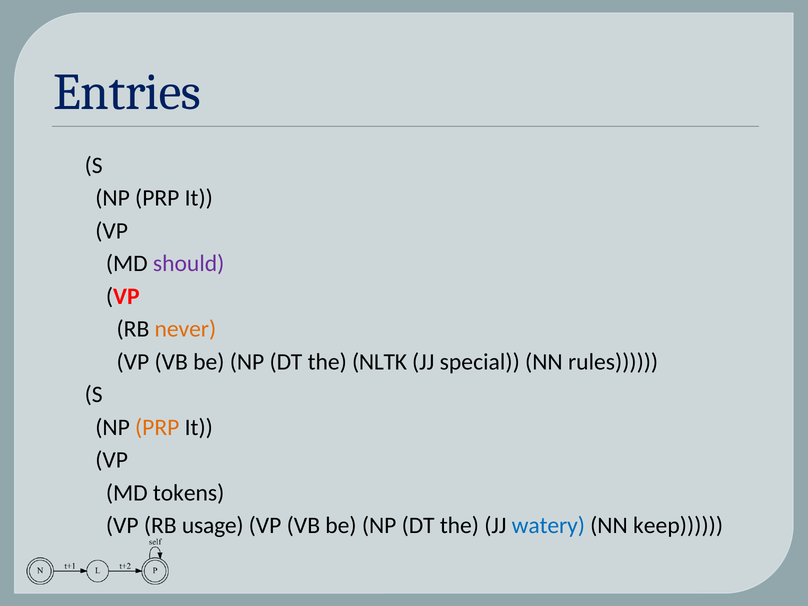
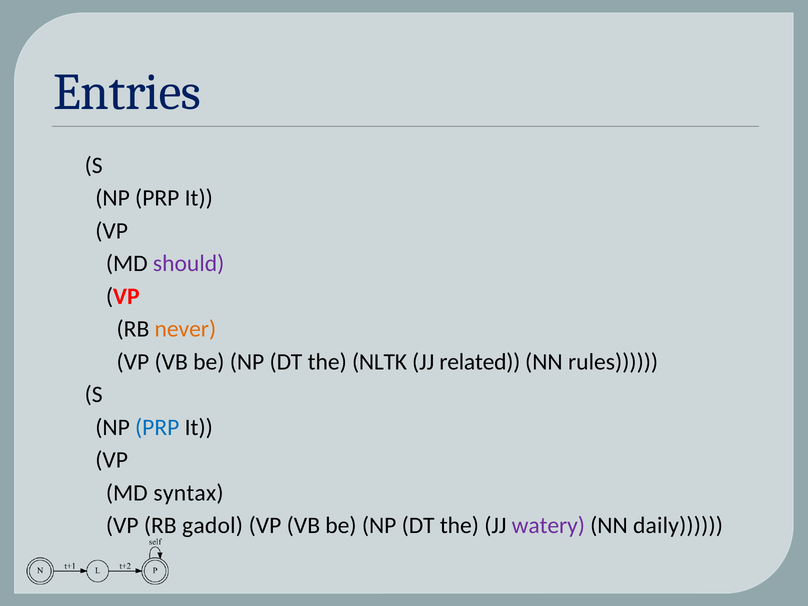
special: special -> related (480, 362)
PRP colour: orange -> blue (157, 427)
tokens: tokens -> syntax (189, 493)
usage: usage -> gadol (213, 526)
watery colour: blue -> purple (548, 526)
keep: keep -> daily (678, 526)
